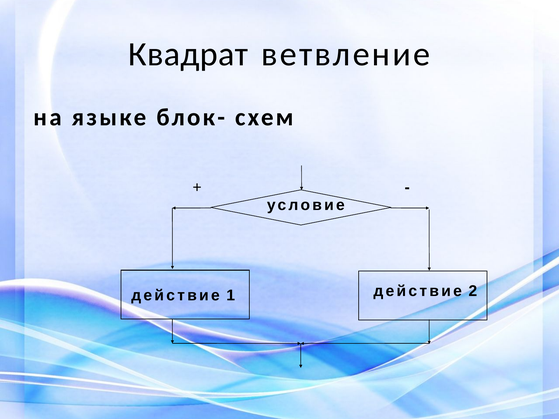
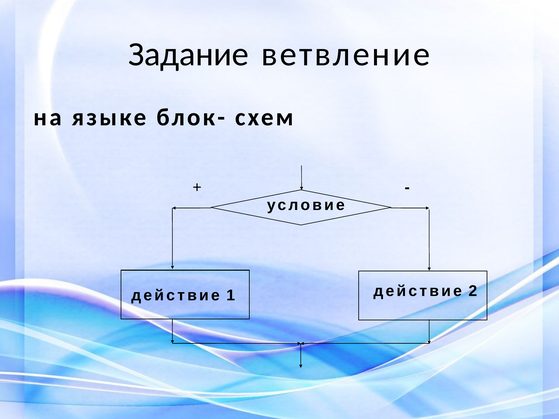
Квадрат: Квадрат -> Задание (188, 54)
